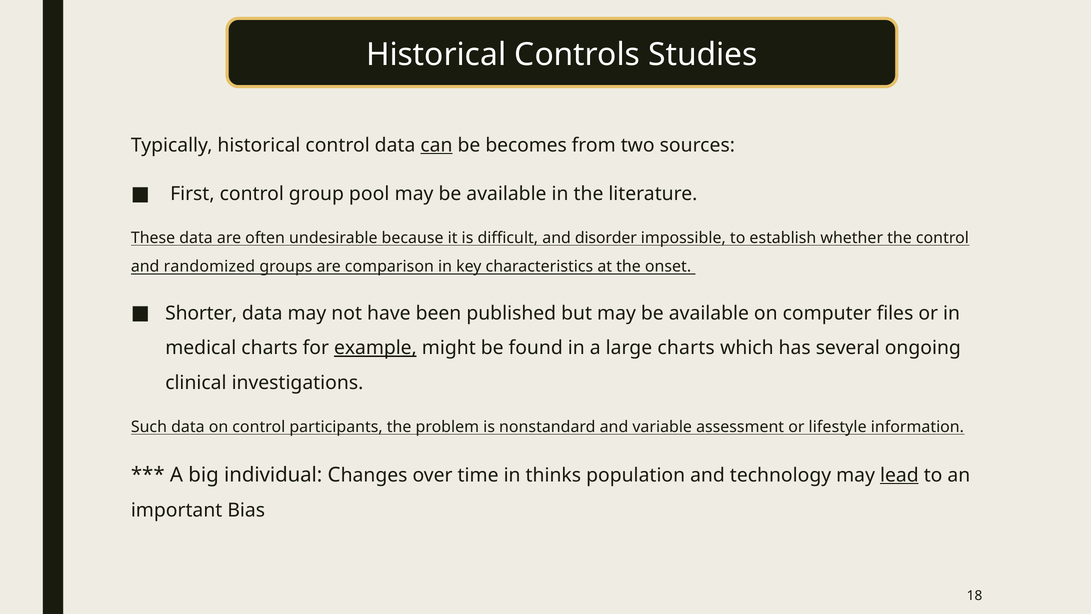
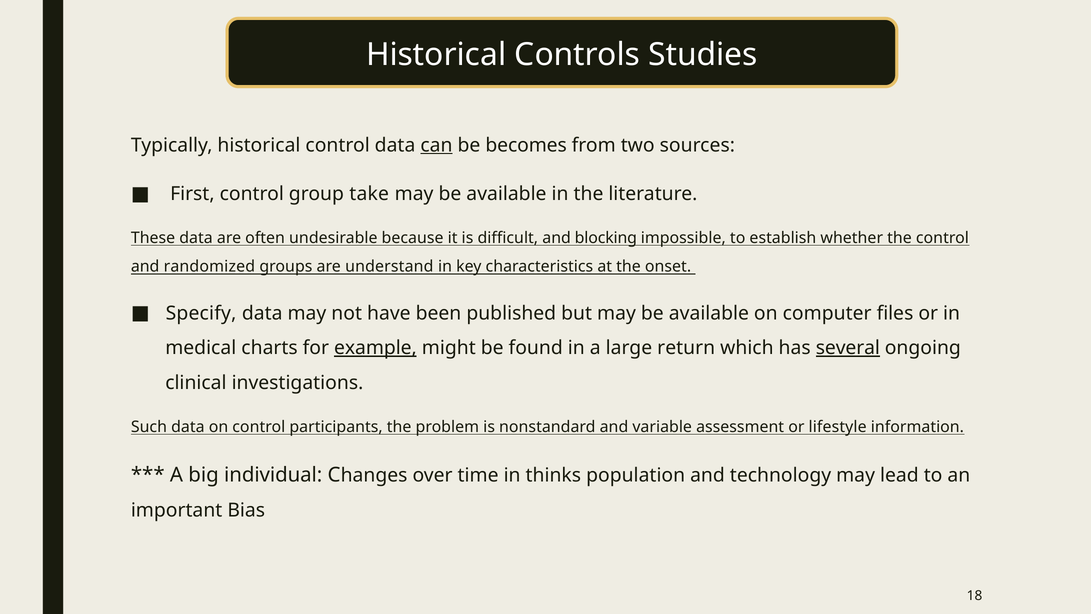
pool: pool -> take (369, 194)
disorder: disorder -> blocking (606, 238)
comparison: comparison -> understand (389, 266)
Shorter: Shorter -> Specify (201, 313)
large charts: charts -> return (686, 348)
several underline: none -> present (848, 348)
lead underline: present -> none (899, 475)
